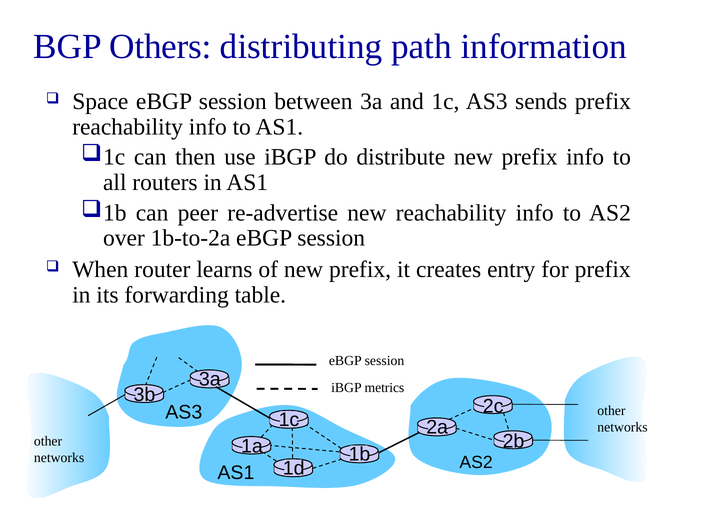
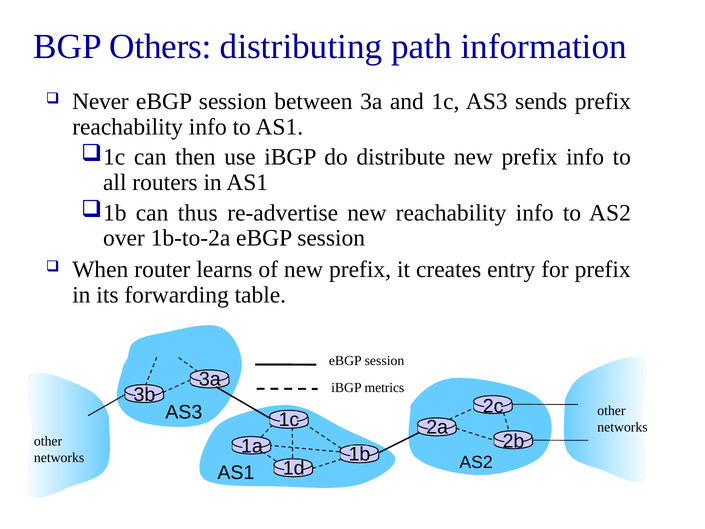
Space: Space -> Never (100, 101)
peer: peer -> thus (198, 213)
